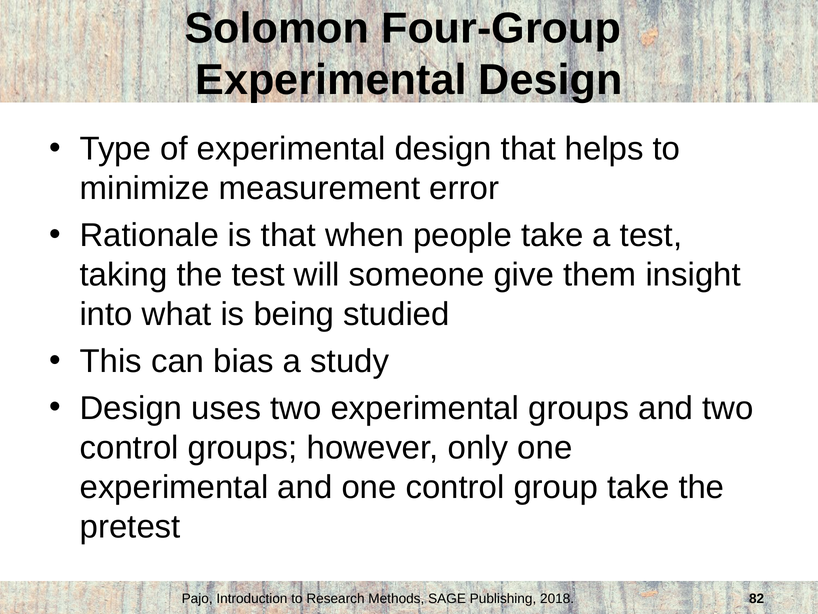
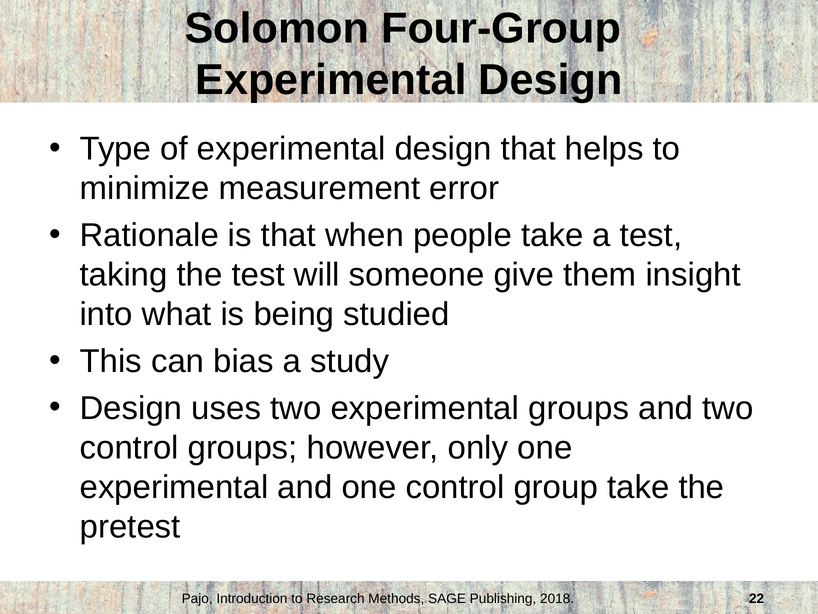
82: 82 -> 22 (757, 598)
